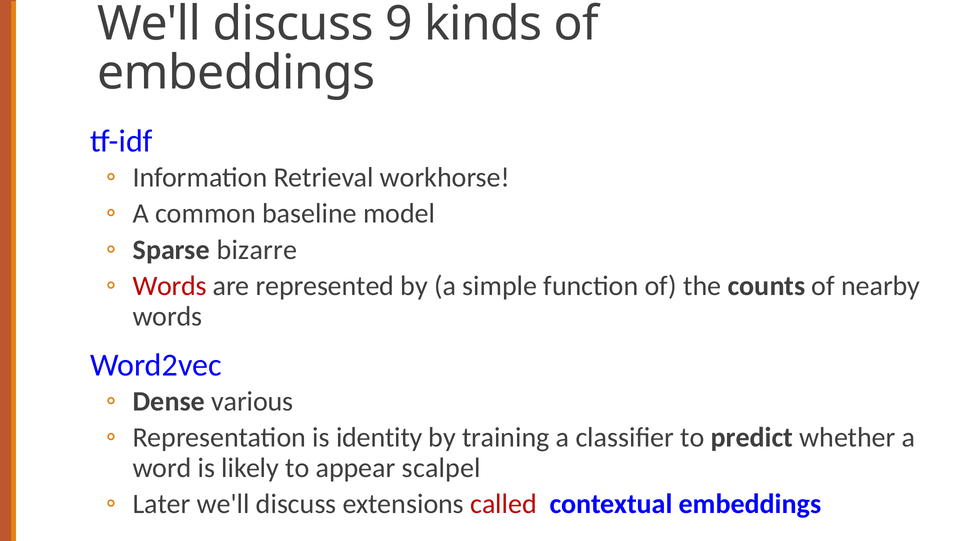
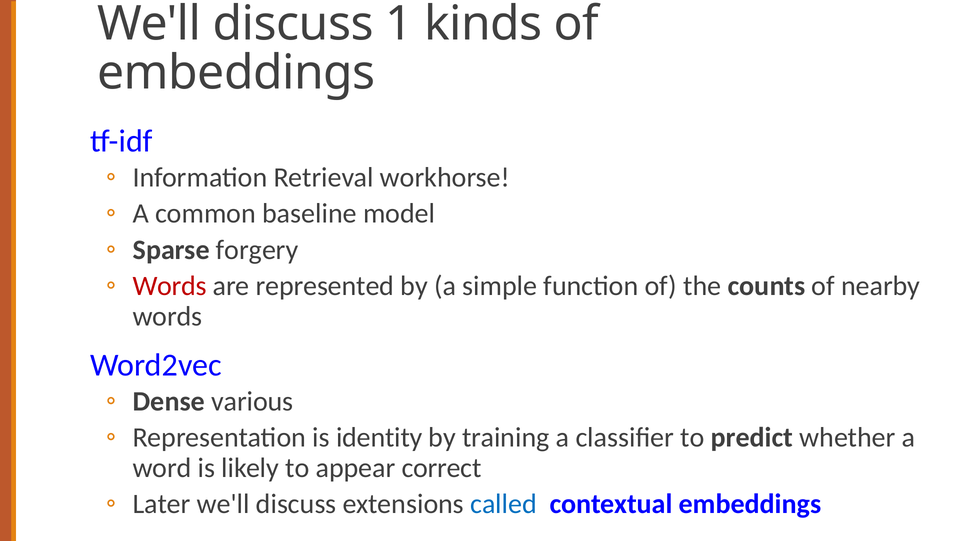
9: 9 -> 1 (399, 24)
bizarre: bizarre -> forgery (257, 250)
scalpel: scalpel -> correct (442, 468)
called colour: red -> blue (504, 504)
